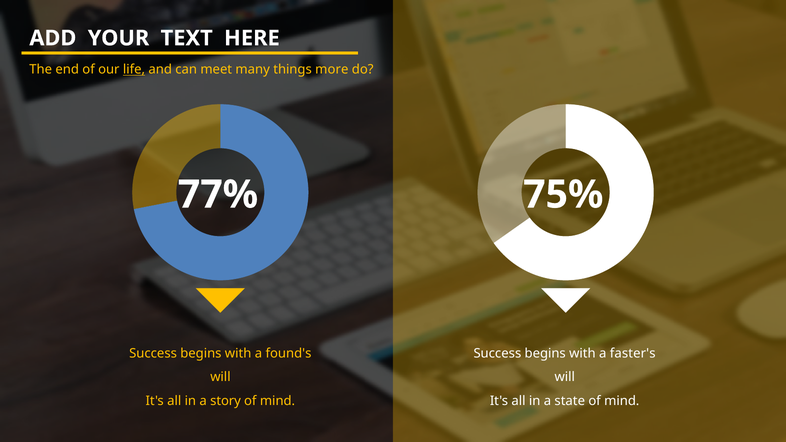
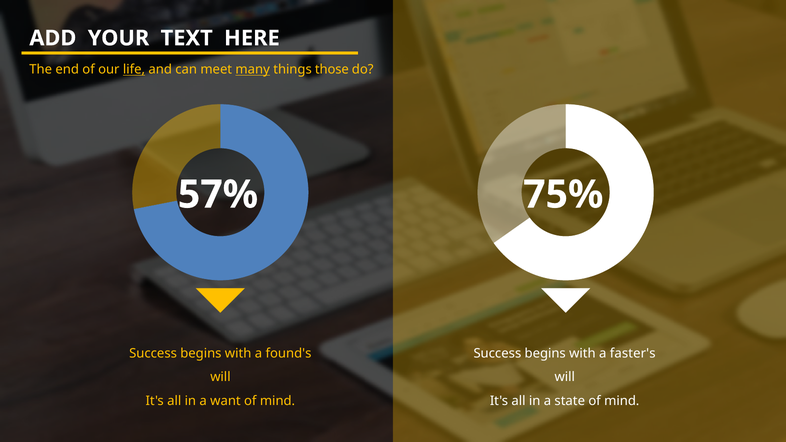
many underline: none -> present (253, 70)
more: more -> those (332, 70)
77%: 77% -> 57% (218, 195)
story: story -> want (225, 401)
